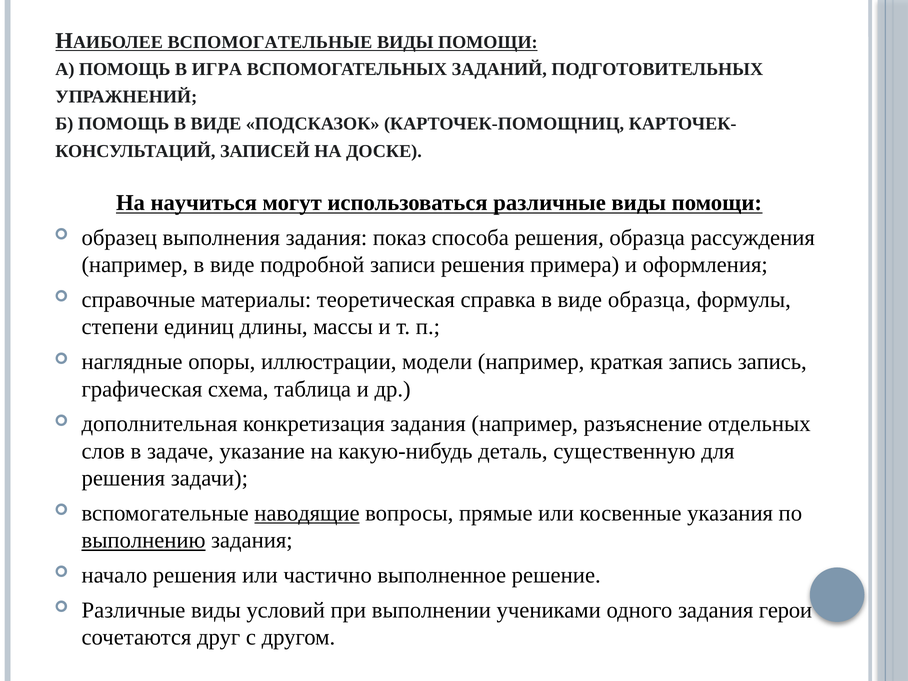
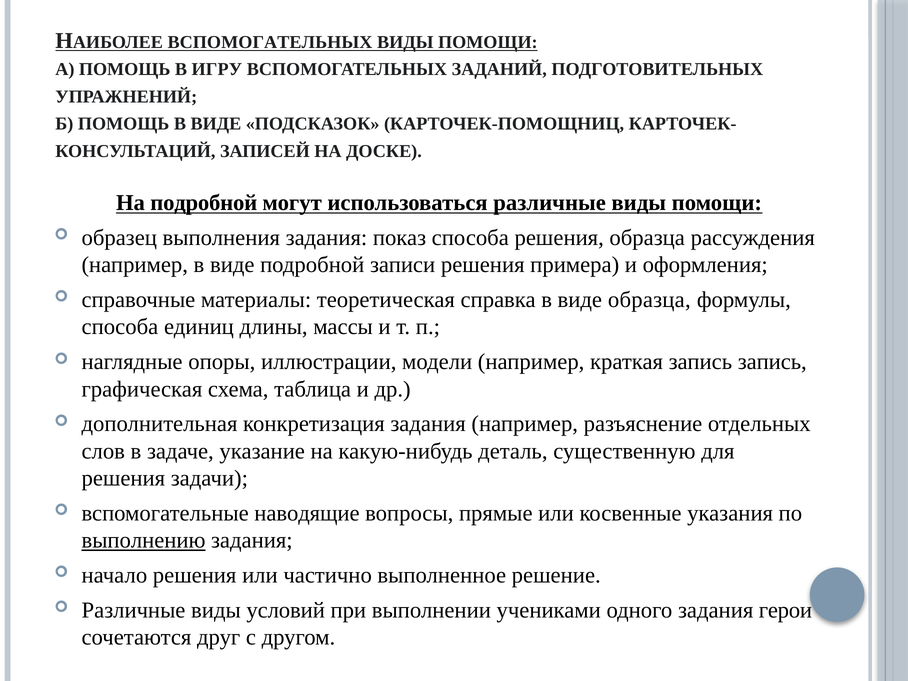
ВСПОМОГАТЕЛЬНЫЕ: ВСПОМОГАТЕЛЬНЫЕ -> ВСПОМОГАТЕЛЬНЫХ (270, 42)
ИГРА: ИГРА -> ИГРУ (217, 69)
На научиться: научиться -> подробной (204, 203)
степени: степени -> способа (120, 327)
наводящие underline: present -> none (307, 513)
